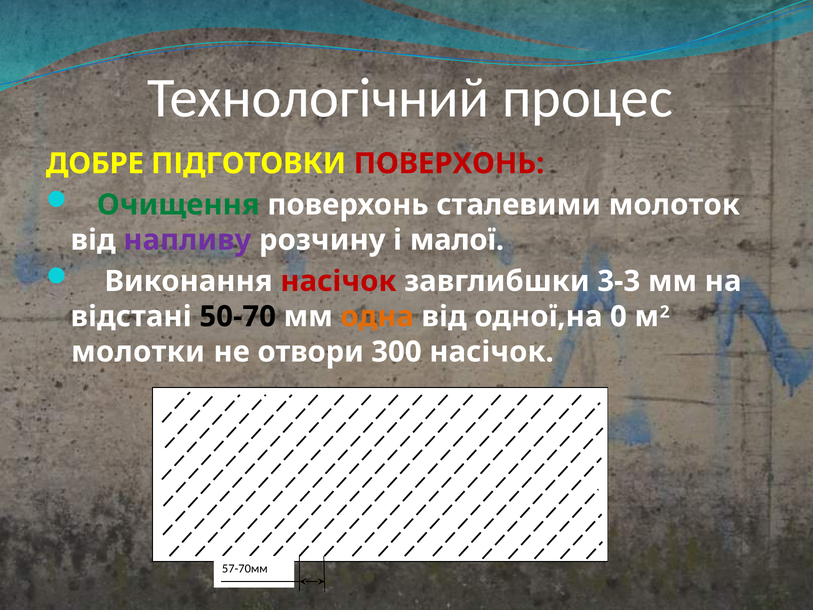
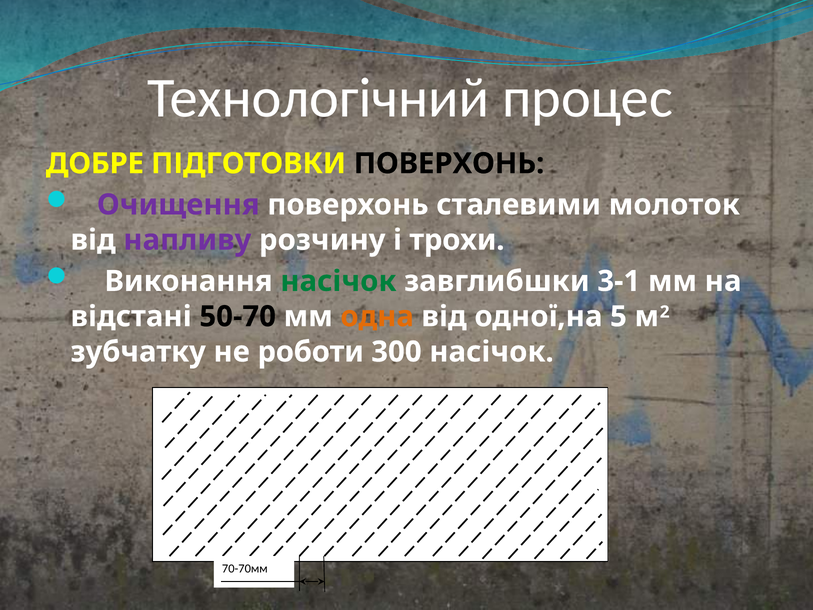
ПОВЕРХОНЬ colour: red -> black (449, 163)
Очищення colour: green -> purple (178, 205)
малої: малої -> трохи (457, 240)
насічок colour: red -> green (338, 281)
3-3: 3-3 -> 3-1 (619, 281)
0: 0 -> 5 (618, 316)
молотки: молотки -> зубчатку (138, 352)
отвори: отвори -> роботи (311, 352)
57-70мм: 57-70мм -> 70-70мм (245, 568)
